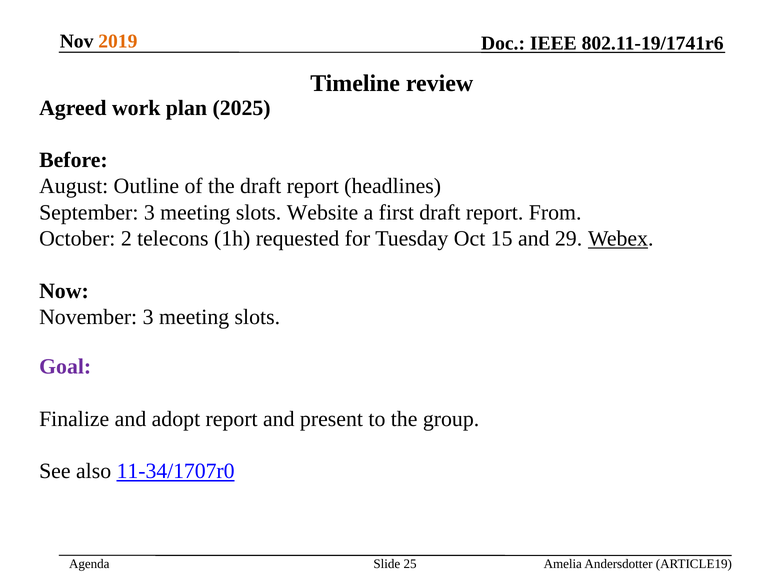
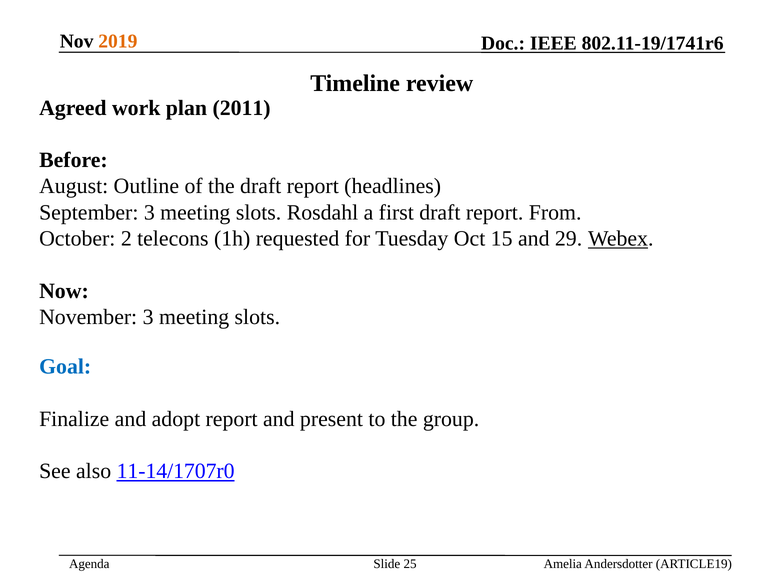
2025: 2025 -> 2011 (242, 108)
Website: Website -> Rosdahl (322, 212)
Goal colour: purple -> blue (65, 367)
11-34/1707r0: 11-34/1707r0 -> 11-14/1707r0 (176, 471)
